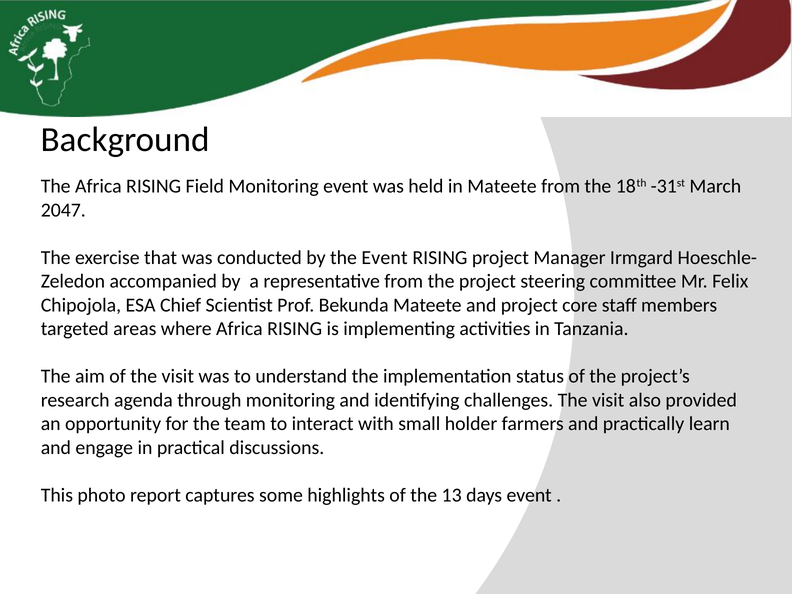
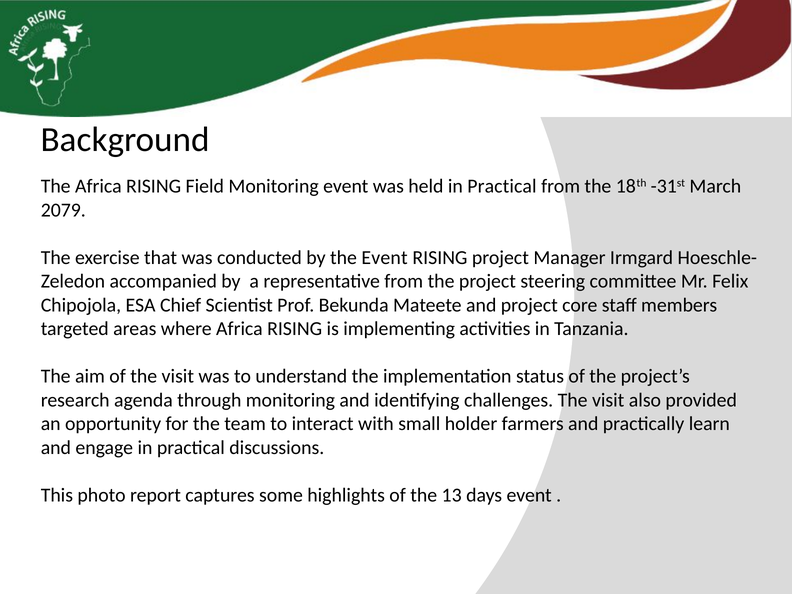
held in Mateete: Mateete -> Practical (502, 186)
2047: 2047 -> 2079 (63, 210)
